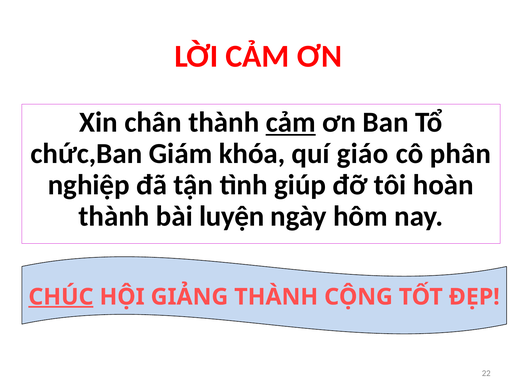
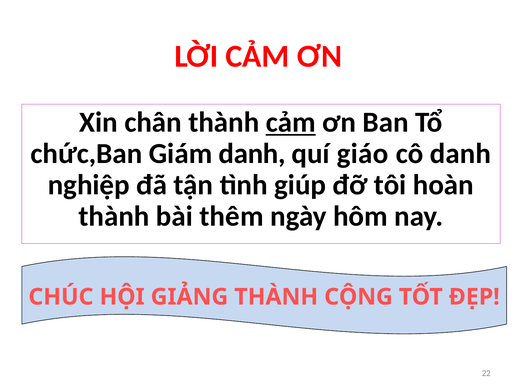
Giám khóa: khóa -> danh (252, 154)
cô phân: phân -> danh (461, 154)
luyện: luyện -> thêm (232, 216)
CHÚC underline: present -> none (61, 297)
